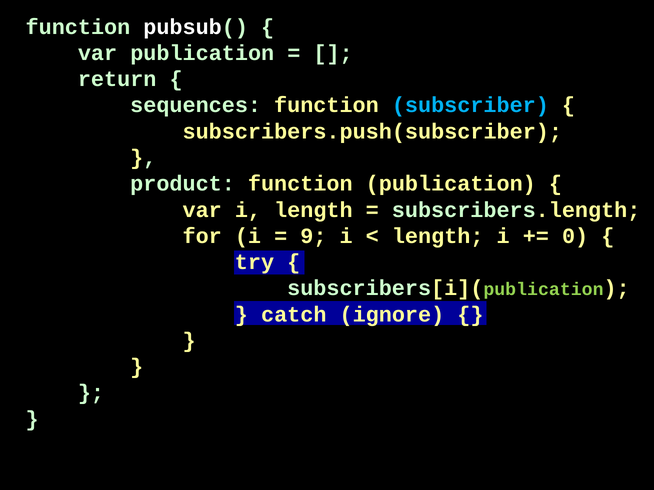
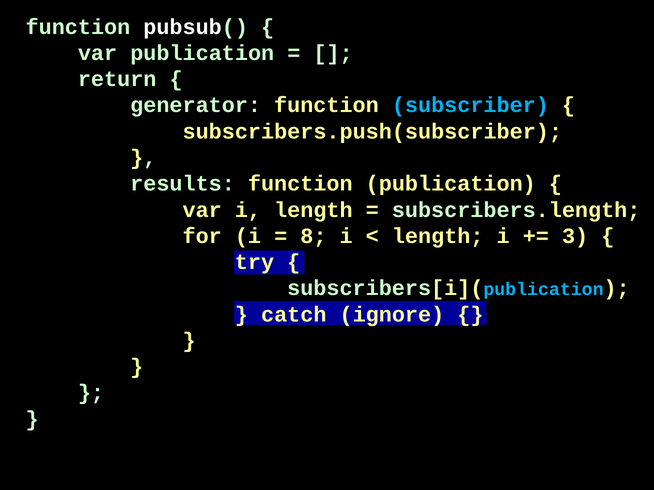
sequences: sequences -> generator (196, 105)
product: product -> results (183, 184)
9: 9 -> 8 (313, 236)
0: 0 -> 3 (575, 236)
publication colour: light green -> light blue (543, 290)
